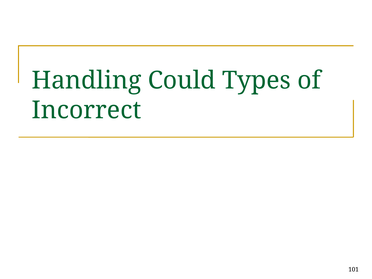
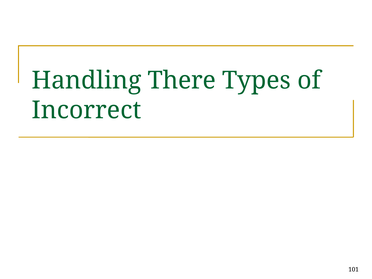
Could: Could -> There (182, 80)
